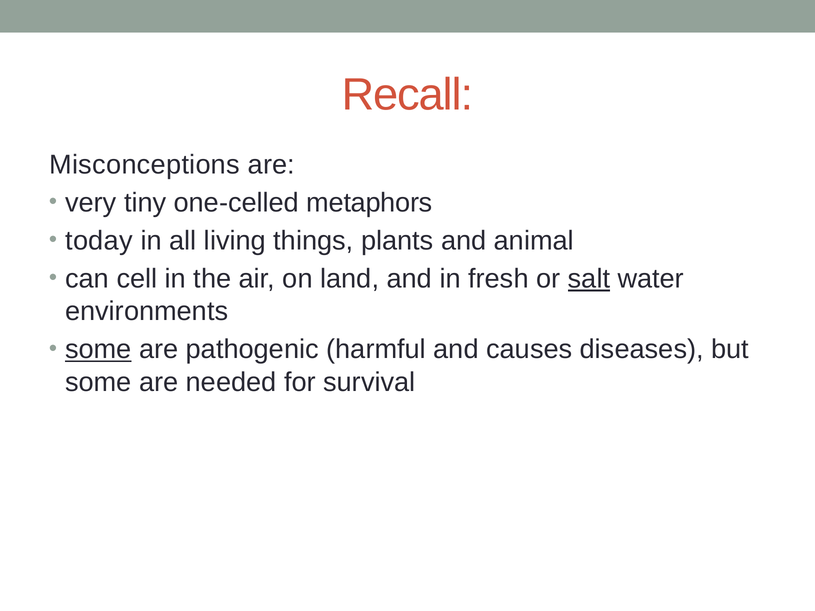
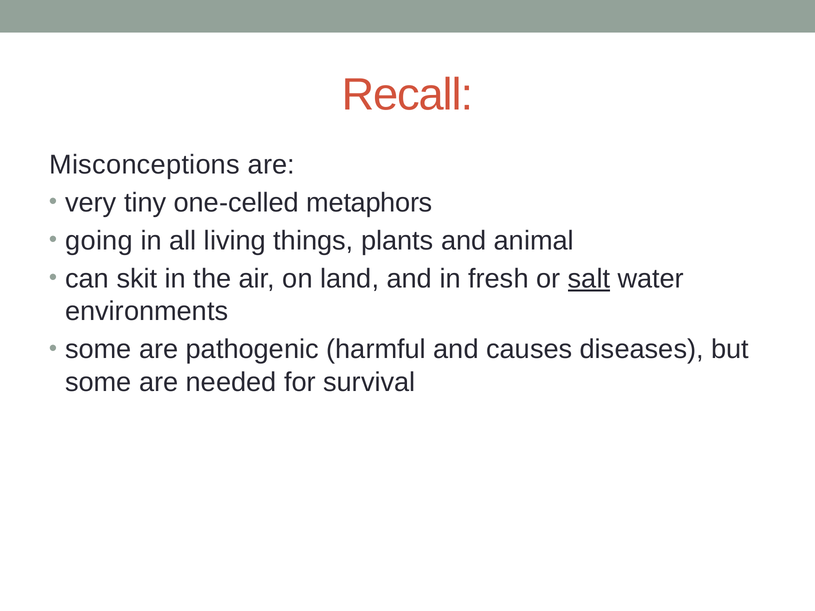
today: today -> going (99, 241)
cell: cell -> skit (137, 279)
some underline: present -> none (98, 350)
